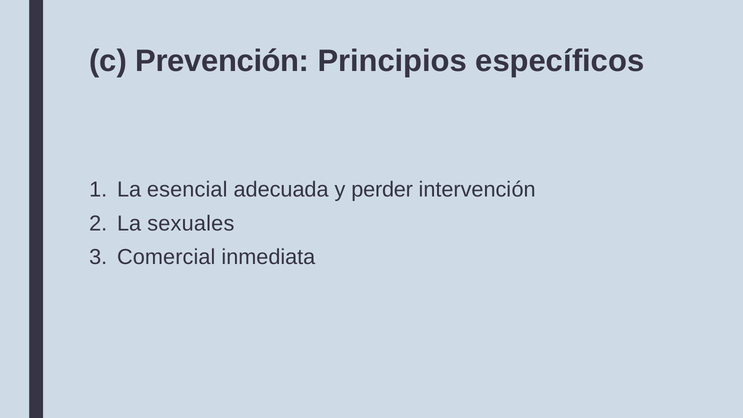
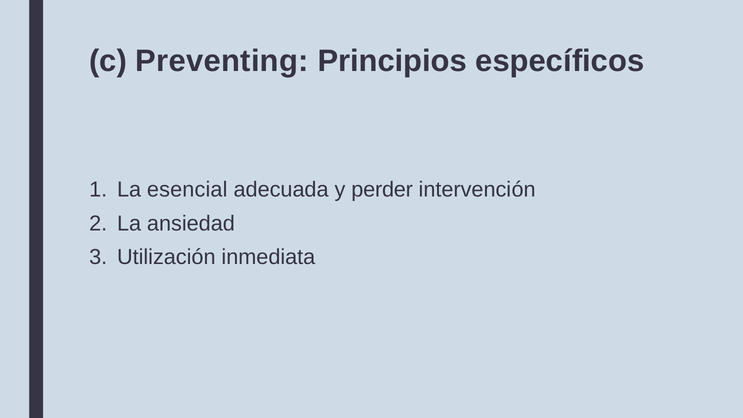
Prevención: Prevención -> Preventing (222, 61)
sexuales: sexuales -> ansiedad (191, 223)
Comercial: Comercial -> Utilización (166, 257)
